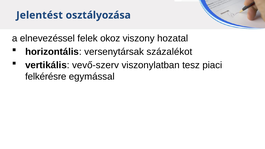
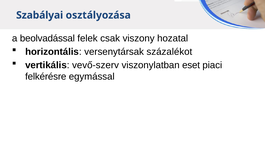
Jelentést: Jelentést -> Szabályai (40, 15)
elnevezéssel: elnevezéssel -> beolvadással (47, 38)
okoz: okoz -> csak (110, 38)
tesz: tesz -> eset (191, 65)
